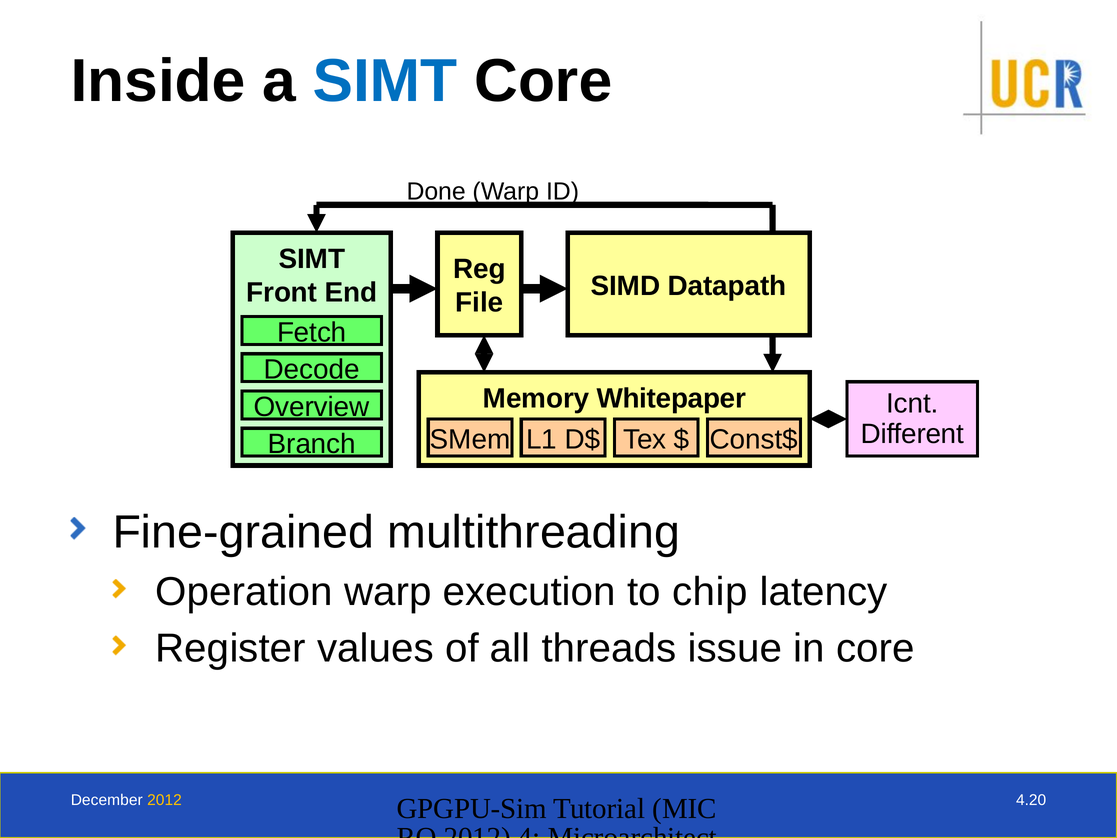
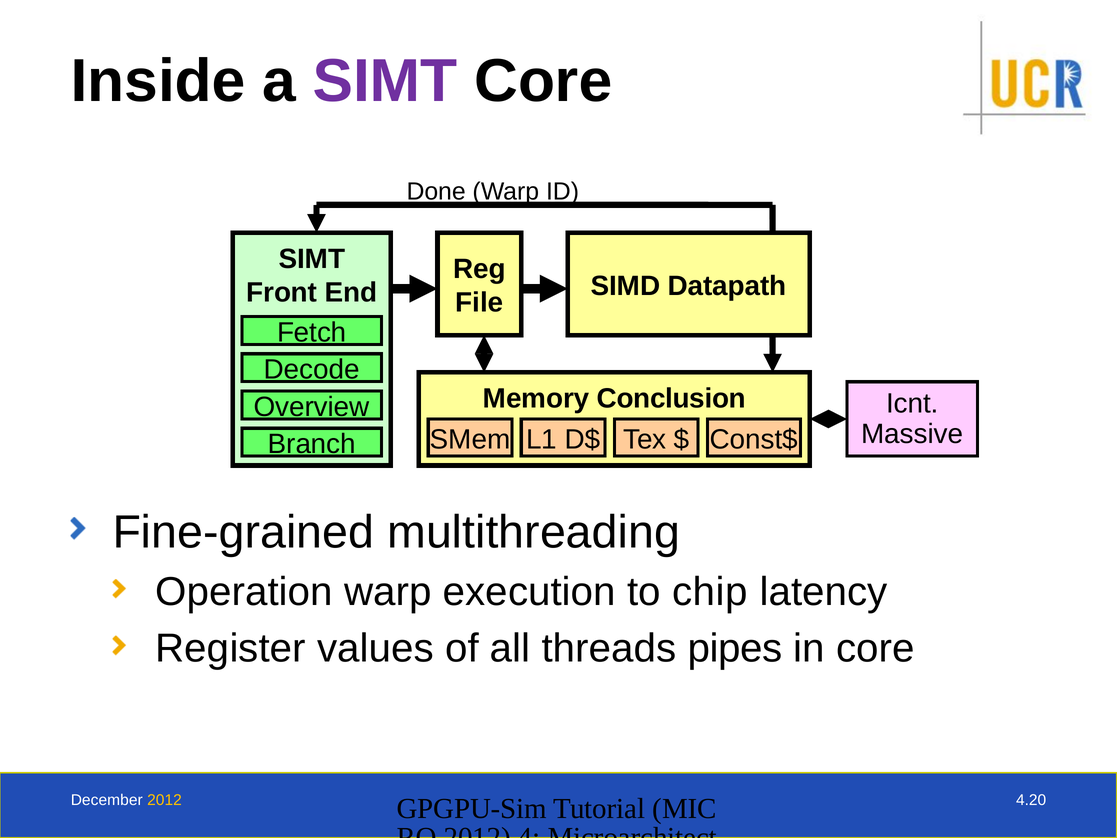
SIMT colour: blue -> purple (385, 81)
Whitepaper: Whitepaper -> Conclusion (671, 398)
Different: Different -> Massive (912, 434)
issue: issue -> pipes (735, 648)
